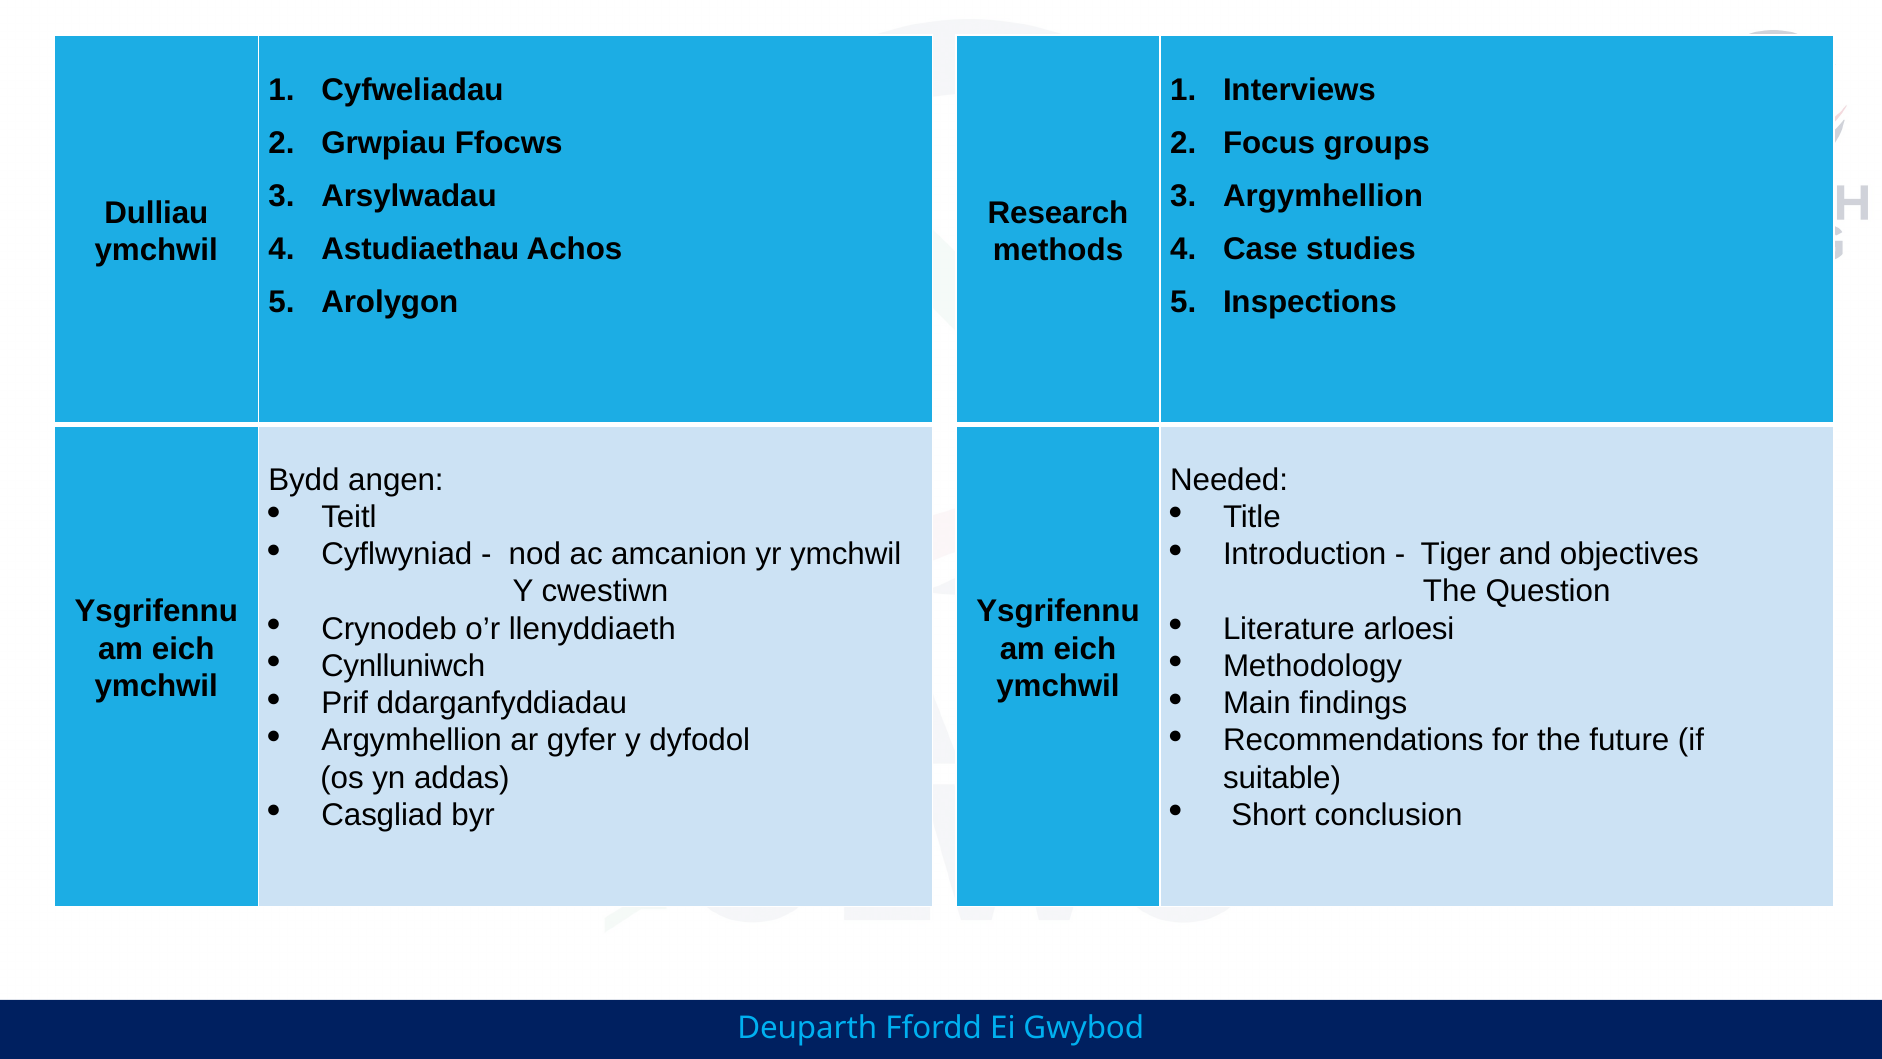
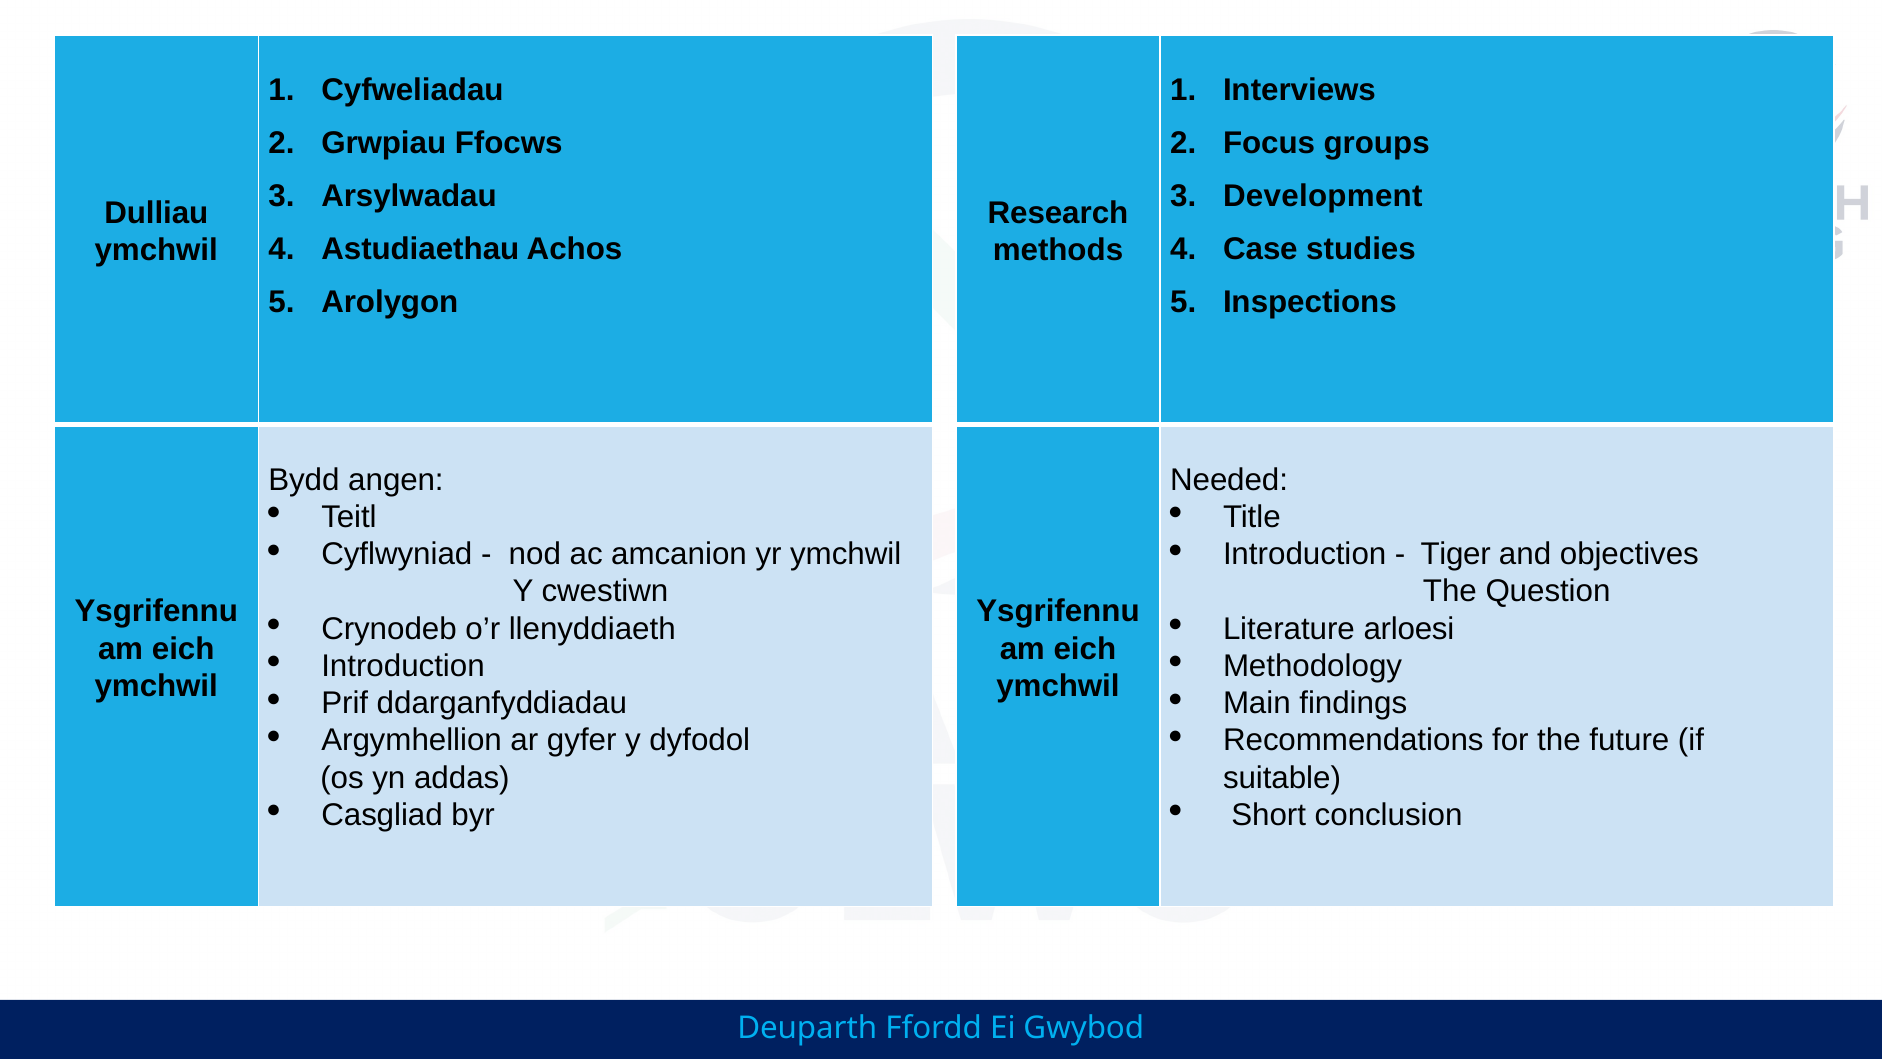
Argymhellion: Argymhellion -> Development (1323, 196)
Cynlluniwch: Cynlluniwch -> Introduction (403, 666)
